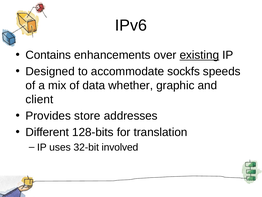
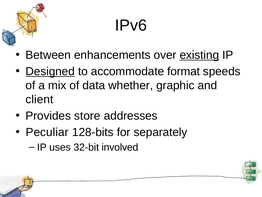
Contains: Contains -> Between (48, 55)
Designed underline: none -> present (50, 71)
sockfs: sockfs -> format (184, 71)
Different: Different -> Peculiar (47, 132)
translation: translation -> separately (160, 132)
